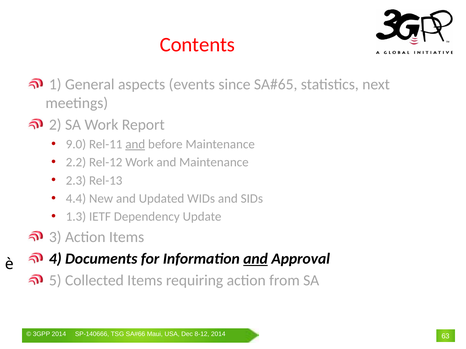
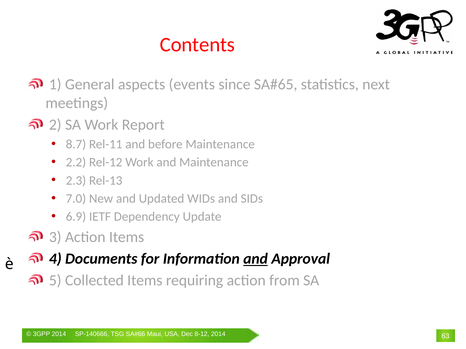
9.0: 9.0 -> 8.7 (76, 144)
and underline: present -> none (135, 144)
4.4: 4.4 -> 7.0 (76, 199)
1.3: 1.3 -> 6.9 (76, 217)
